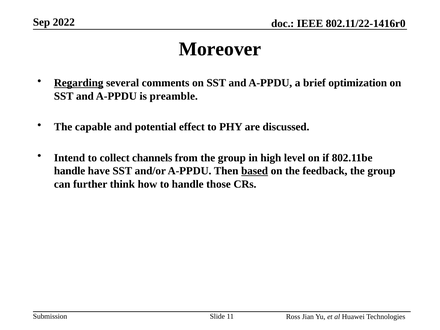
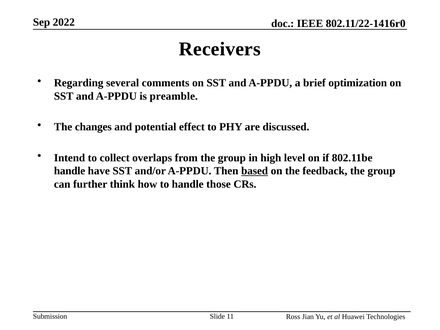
Moreover: Moreover -> Receivers (220, 49)
Regarding underline: present -> none (79, 83)
capable: capable -> changes (93, 127)
channels: channels -> overlaps (152, 158)
